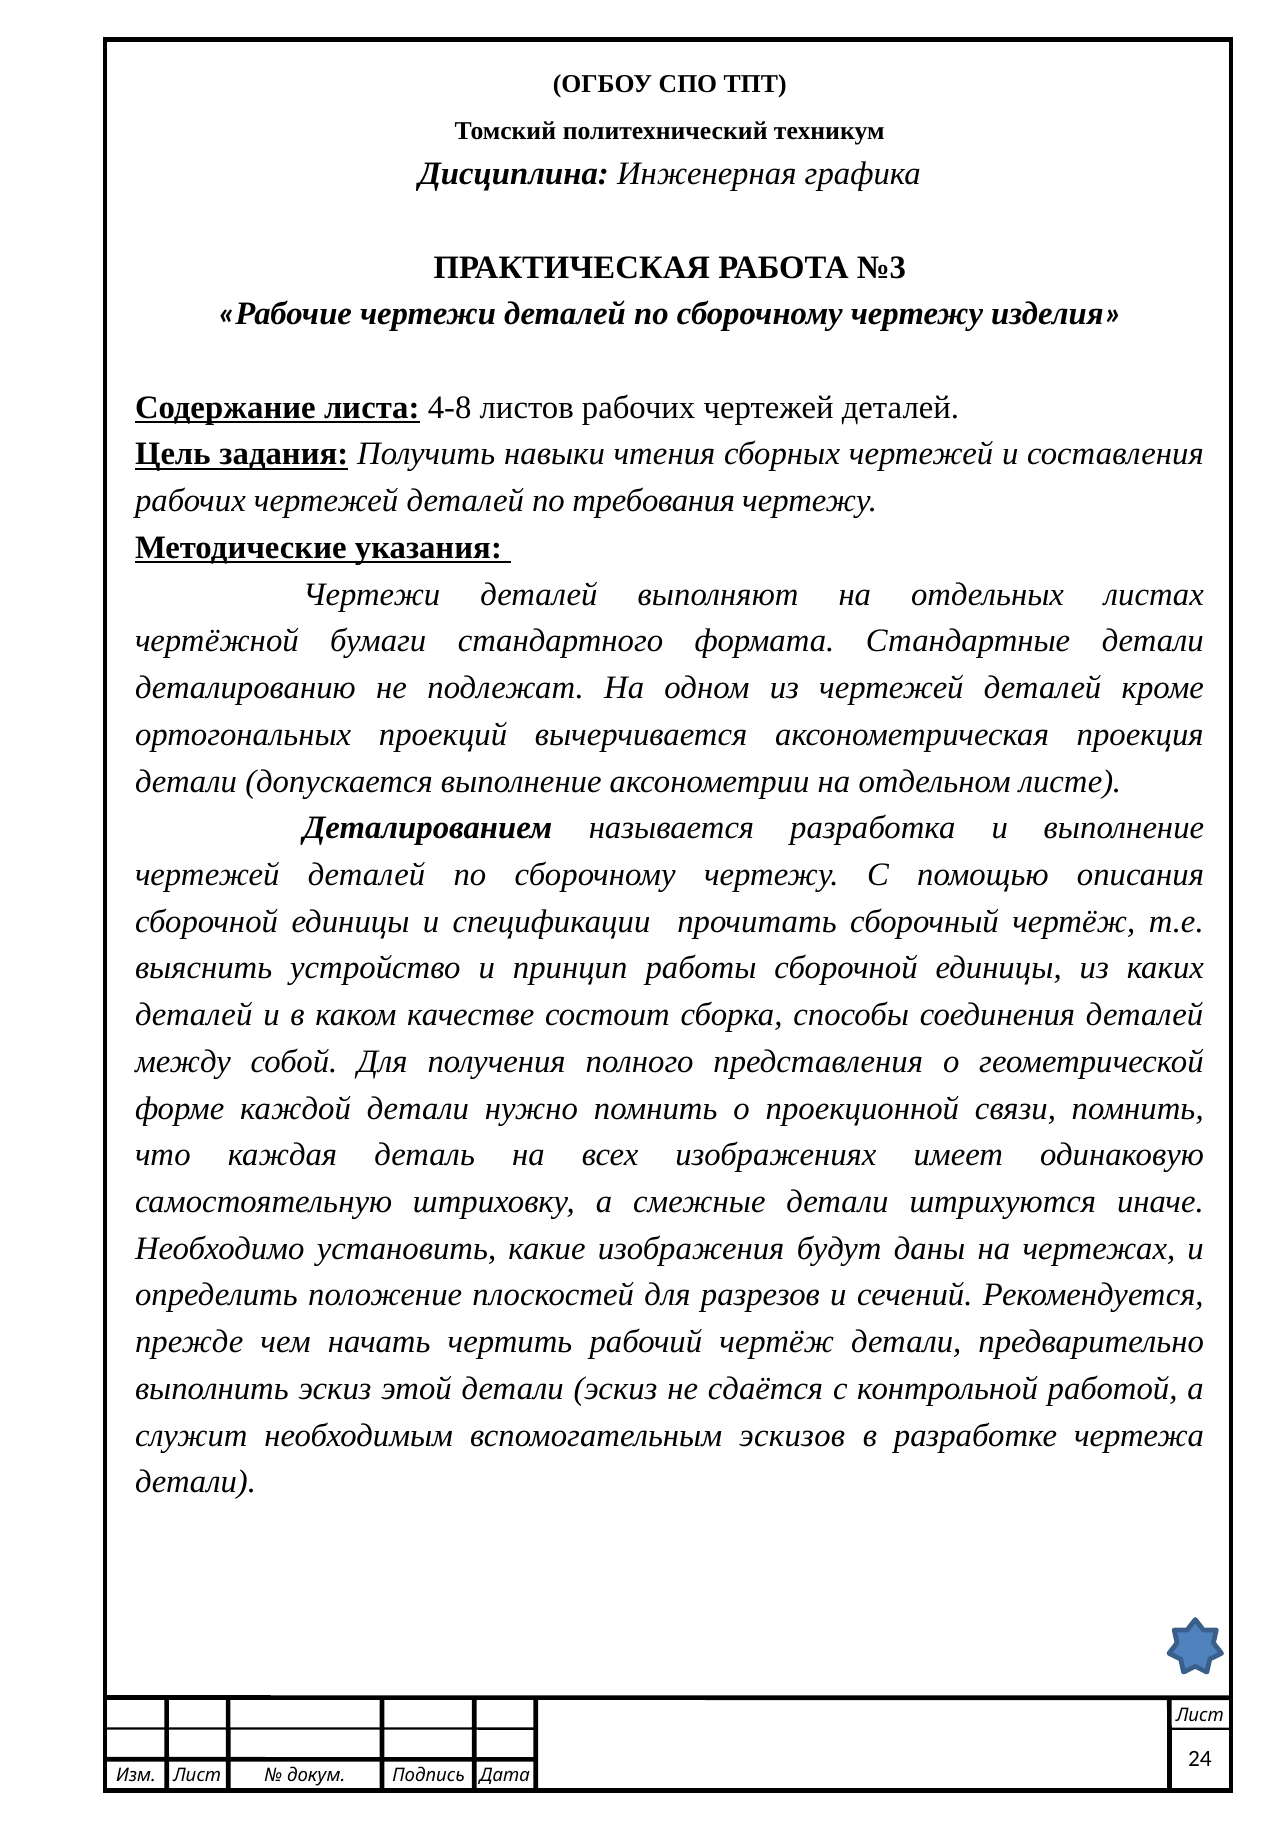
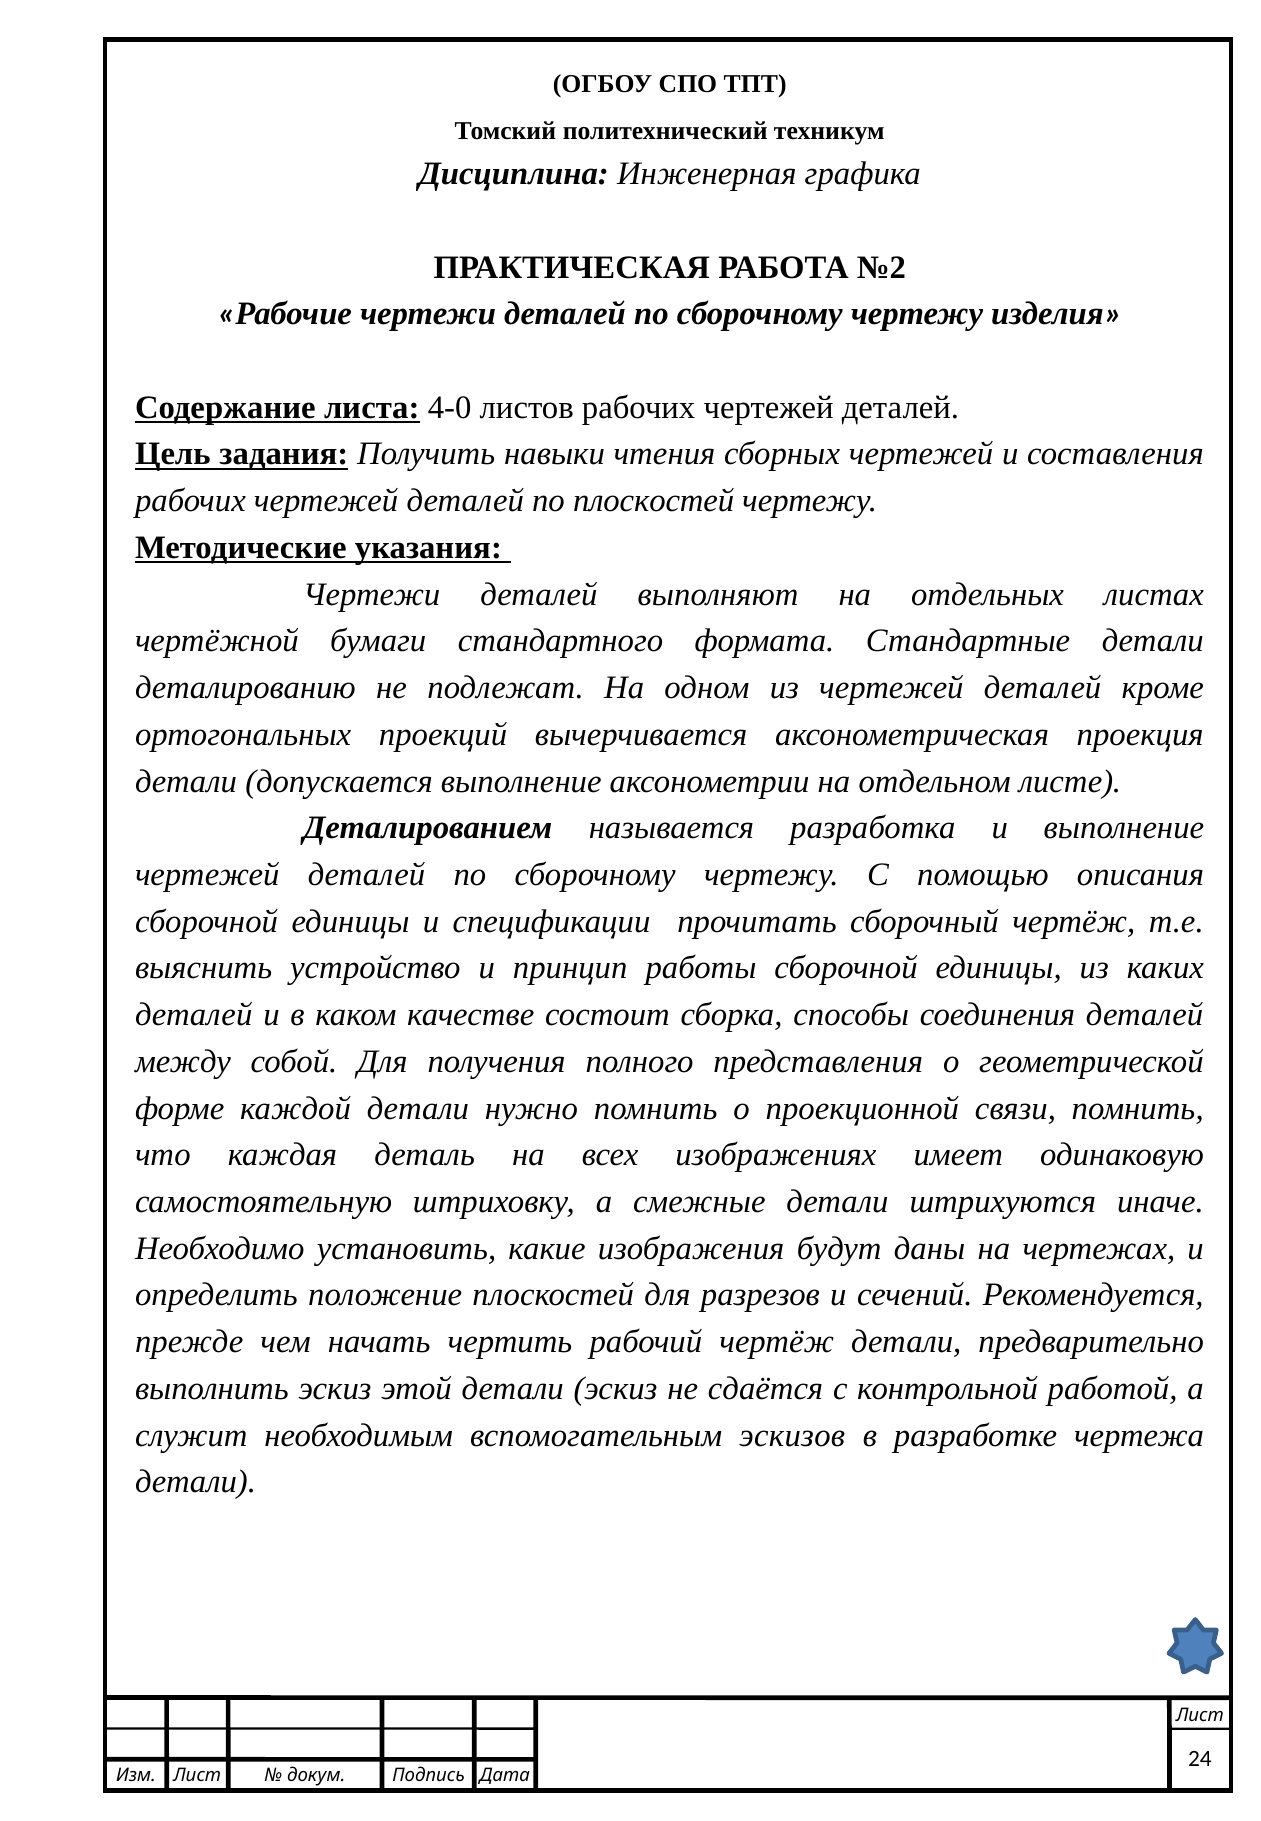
№3: №3 -> №2 (881, 267)
4-8: 4-8 -> 4-0 (450, 408)
по требования: требования -> плоскостей (654, 501)
